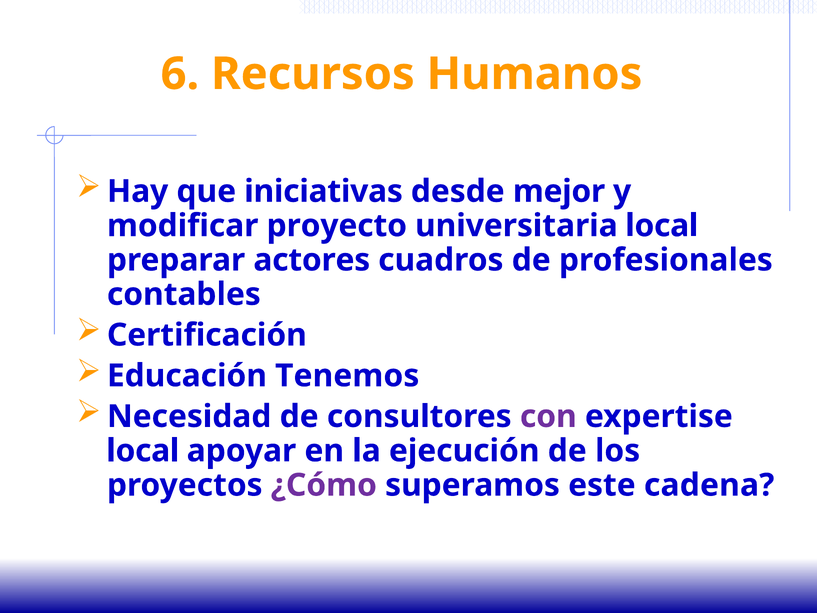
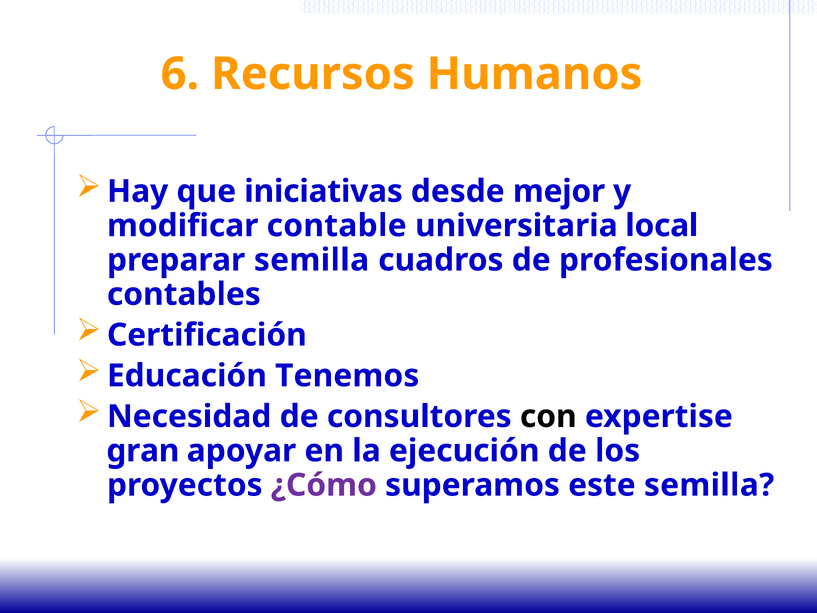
proyecto: proyecto -> contable (337, 226)
preparar actores: actores -> semilla (311, 260)
con colour: purple -> black (548, 416)
local: local -> gran (143, 451)
este cadena: cadena -> semilla (709, 485)
